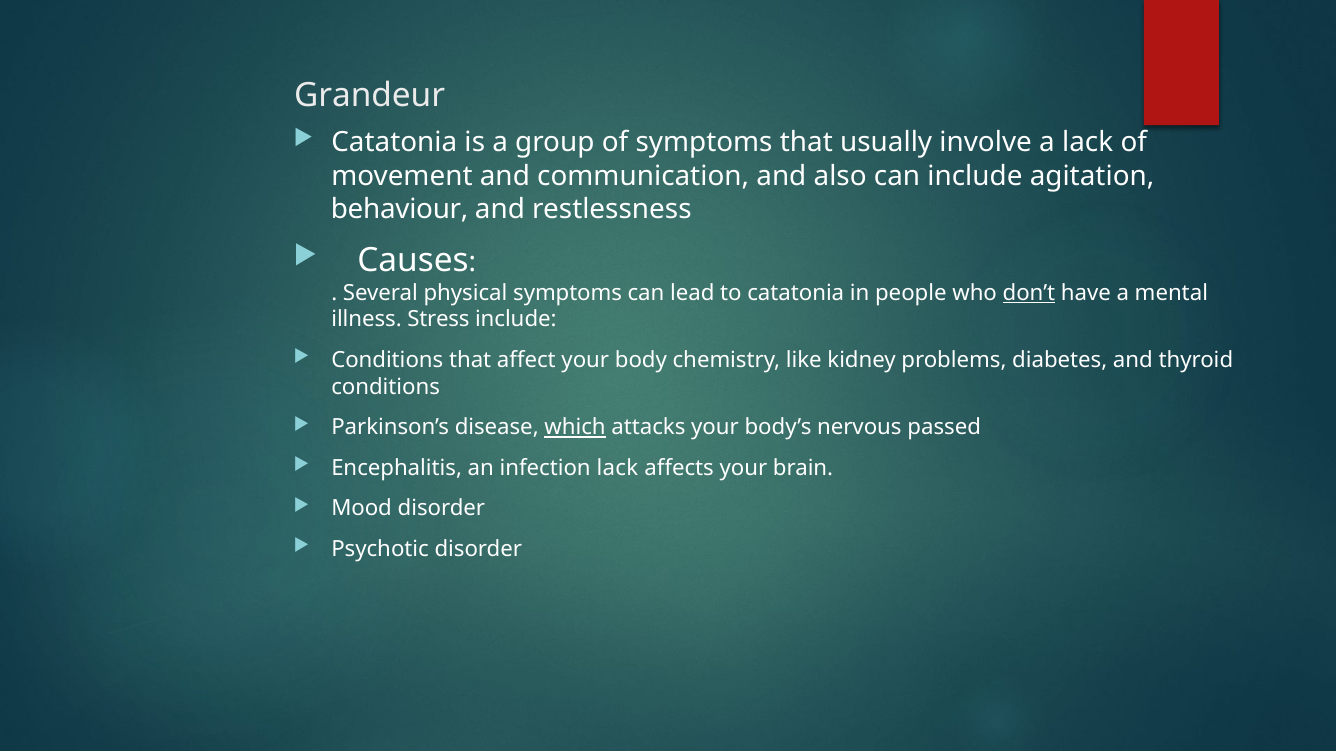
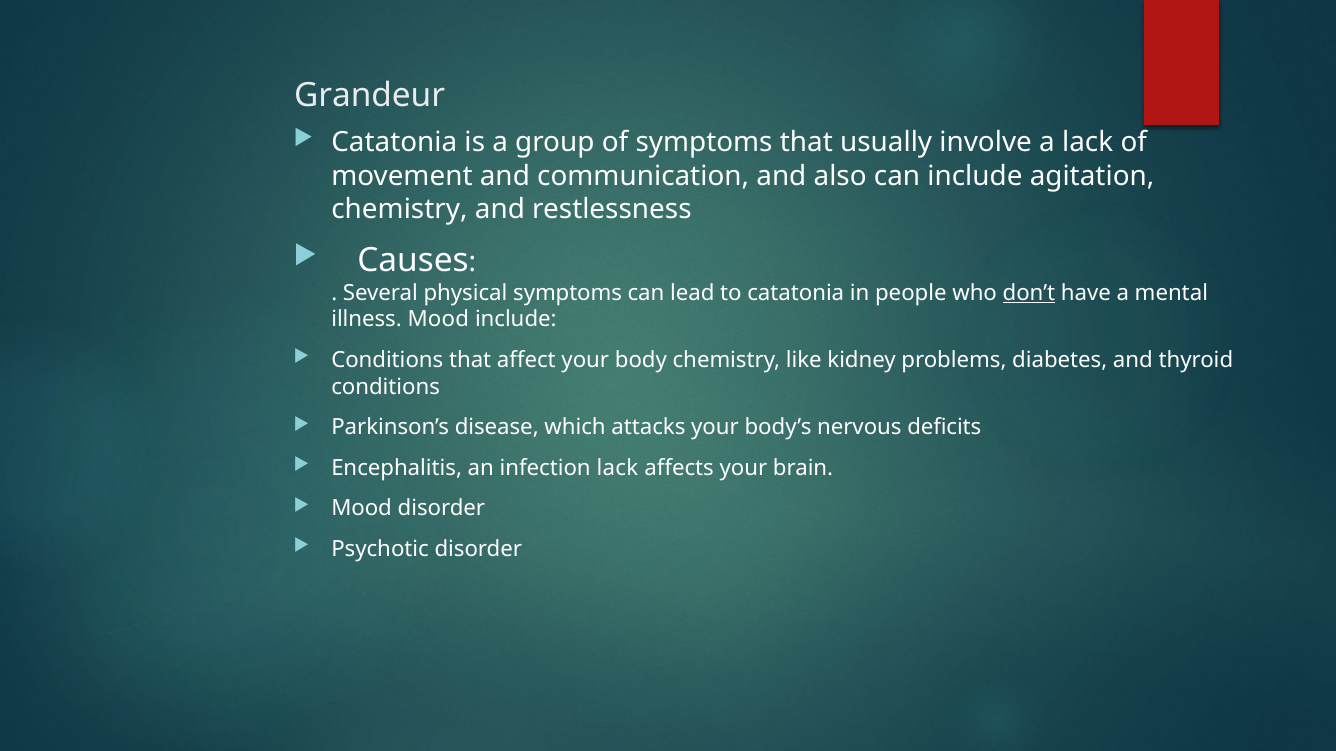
behaviour: behaviour -> chemistry (400, 209)
illness Stress: Stress -> Mood (438, 320)
which underline: present -> none (575, 428)
passed: passed -> deficits (944, 428)
